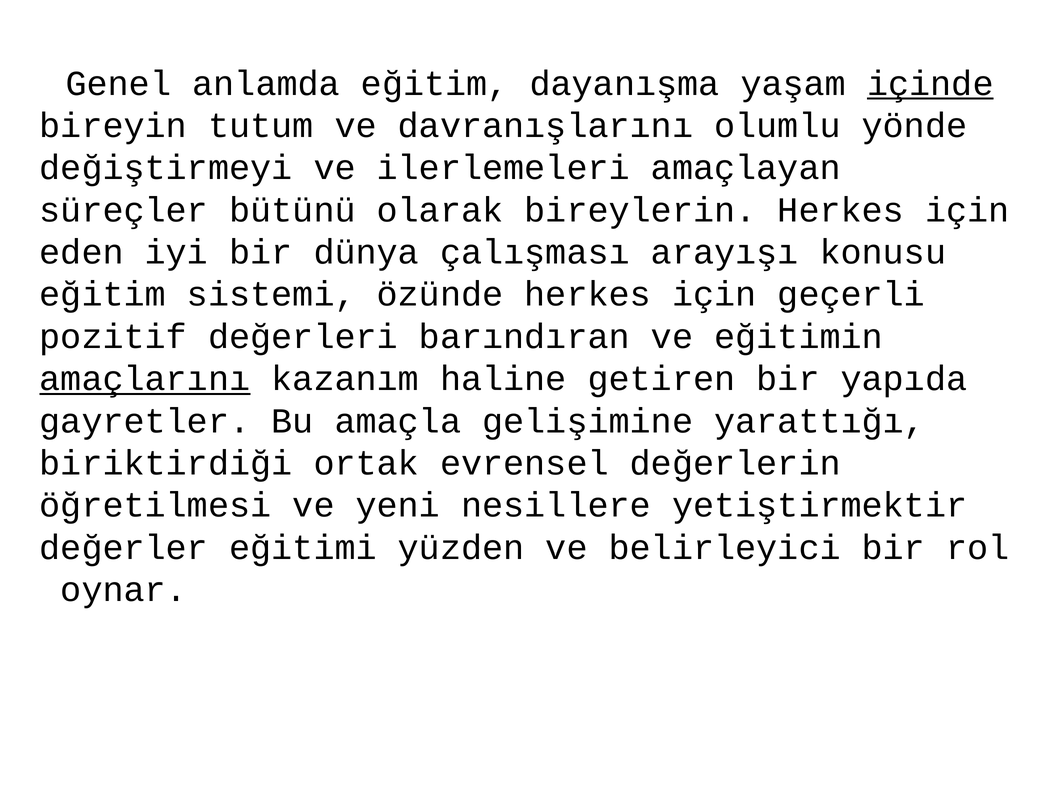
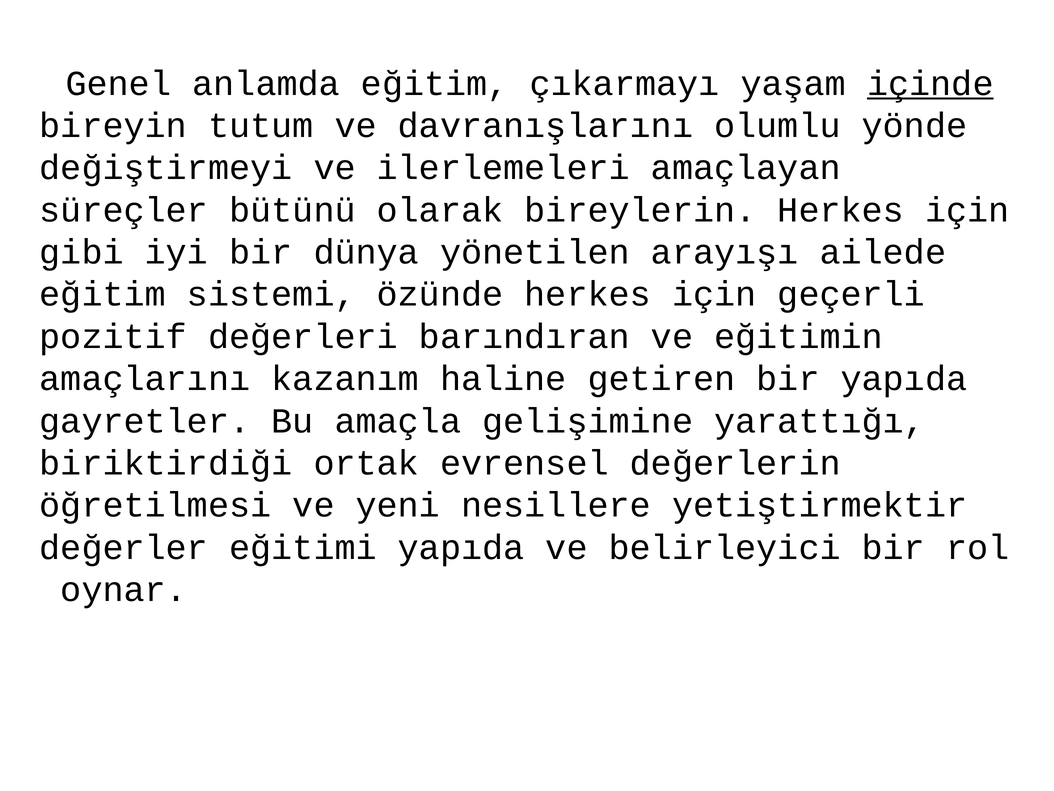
dayanışma: dayanışma -> çıkarmayı (625, 83)
eden: eden -> gibi (82, 252)
çalışması: çalışması -> yönetilen (535, 252)
konusu: konusu -> ailede (883, 252)
amaçlarını underline: present -> none (145, 379)
eğitimi yüzden: yüzden -> yapıda (461, 547)
